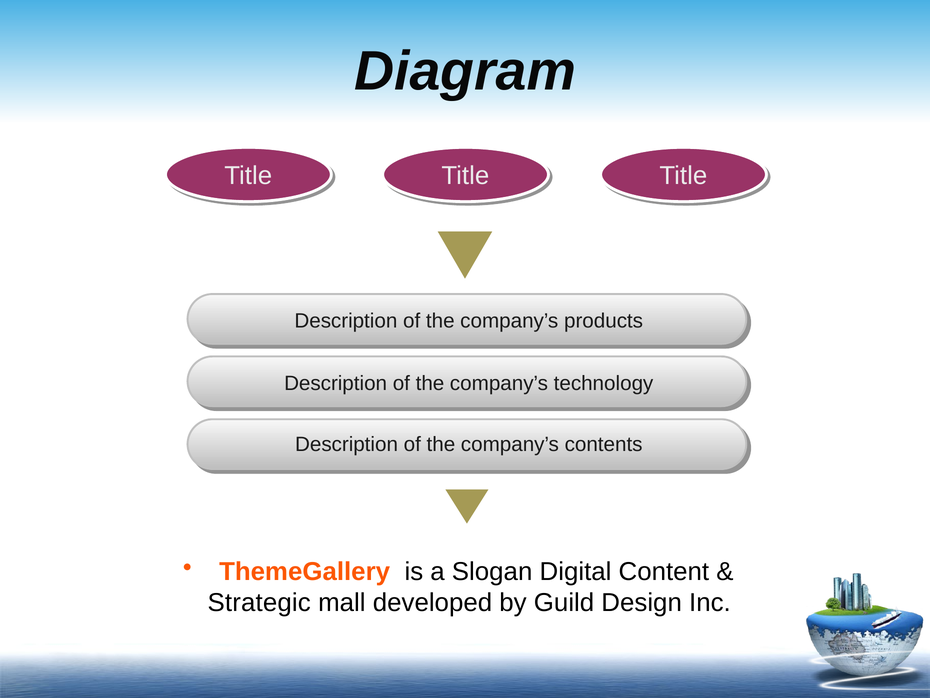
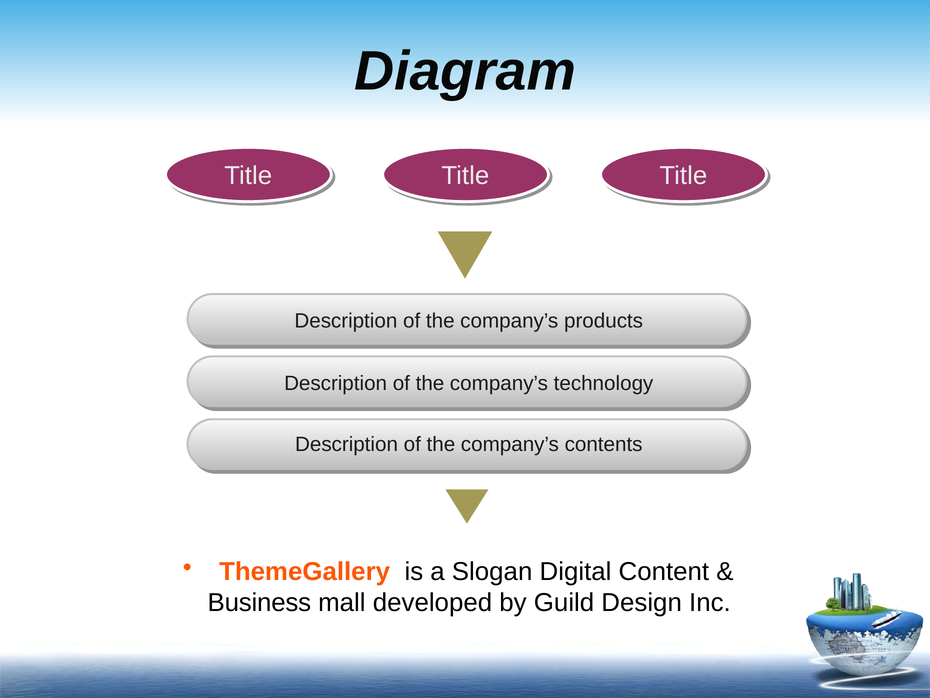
Strategic: Strategic -> Business (259, 602)
